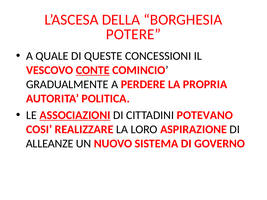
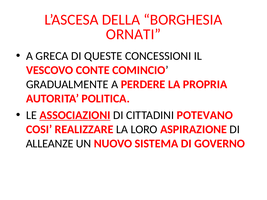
POTERE: POTERE -> ORNATI (133, 34)
QUALE: QUALE -> GRECA (52, 56)
CONTE underline: present -> none (93, 70)
